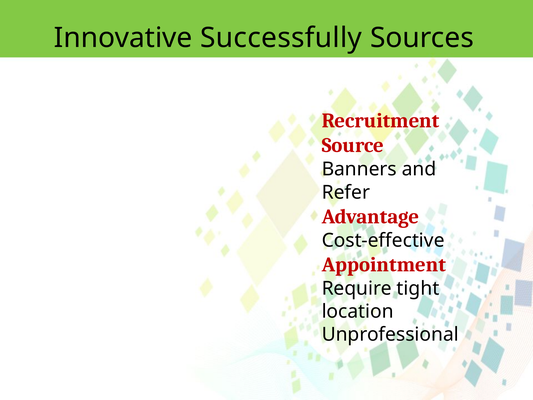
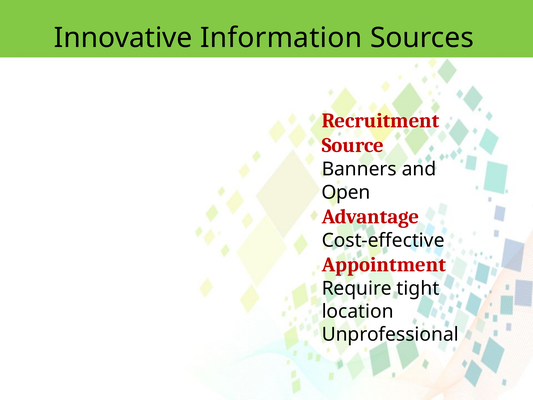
Successfully: Successfully -> Information (281, 38)
Refer: Refer -> Open (346, 192)
